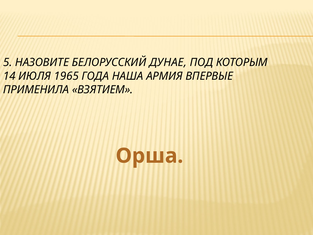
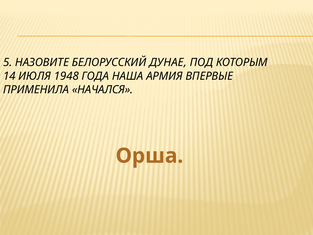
1965: 1965 -> 1948 (66, 76)
ВЗЯТИЕМ: ВЗЯТИЕМ -> НАЧАЛСЯ (103, 89)
